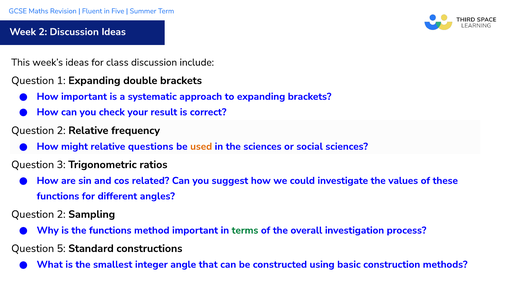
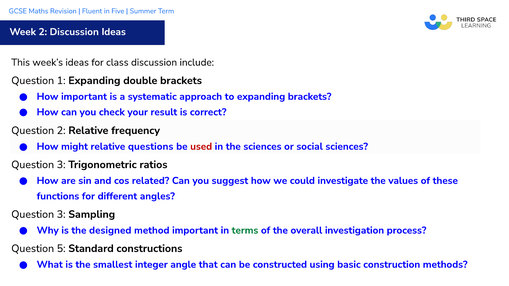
used colour: orange -> red (201, 147)
2: 2 -> 3 (61, 215)
the functions: functions -> designed (110, 231)
